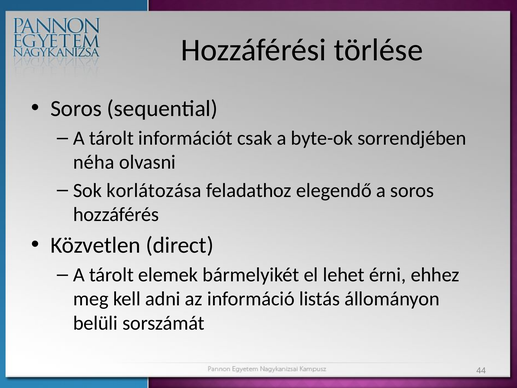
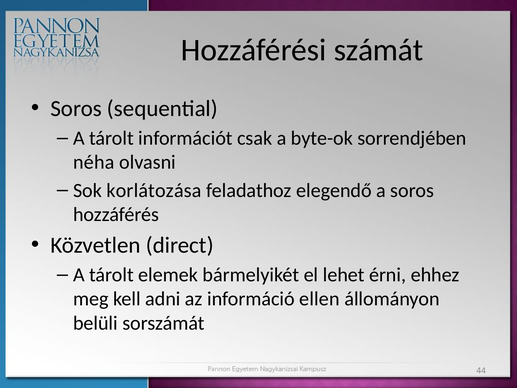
törlése: törlése -> számát (379, 50)
listás: listás -> ellen (319, 299)
